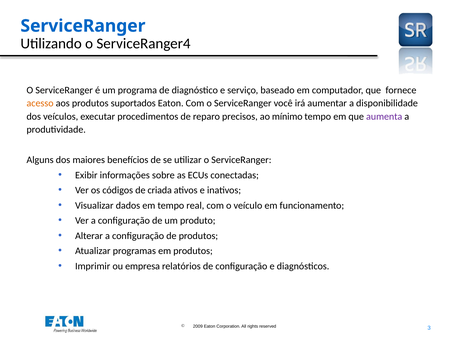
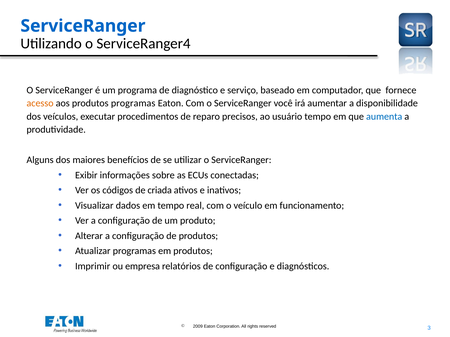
produtos suportados: suportados -> programas (133, 103)
mínimo: mínimo -> usuário (287, 117)
aumenta colour: purple -> blue (384, 117)
